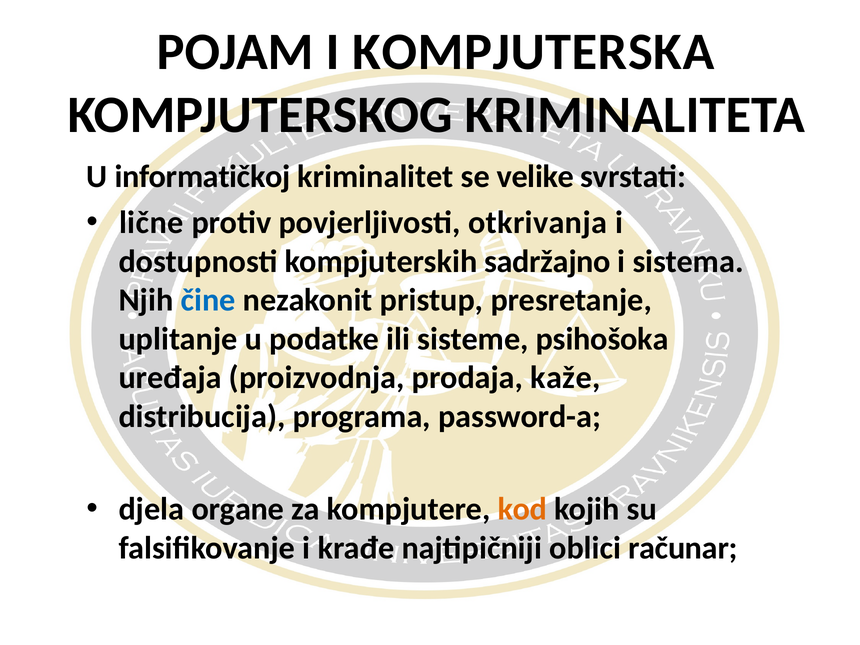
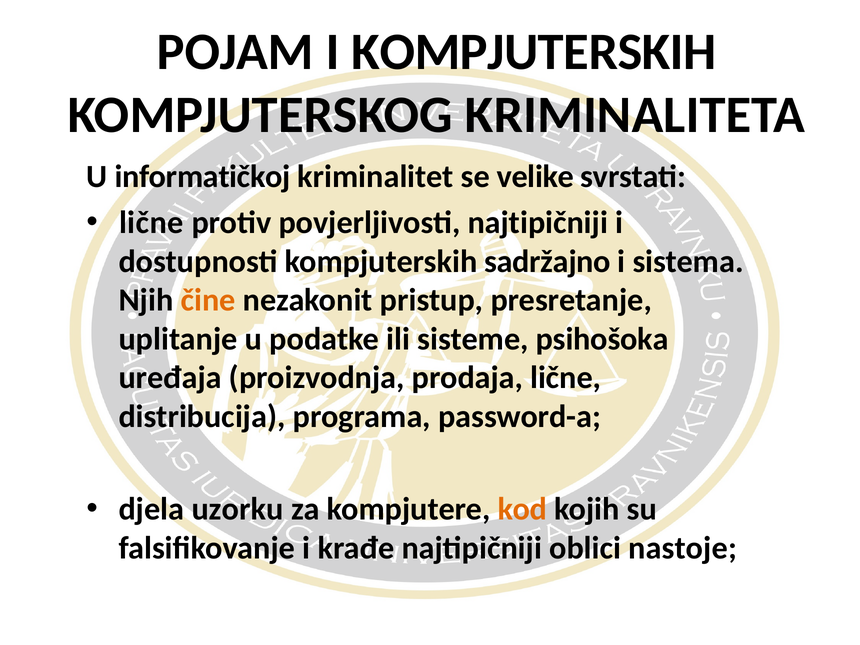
I KOMPJUTERSKA: KOMPJUTERSKA -> KOMPJUTERSKIH (534, 52)
povjerljivosti otkrivanja: otkrivanja -> najtipičniji (538, 223)
čine colour: blue -> orange (208, 300)
prodaja kaže: kaže -> lične (566, 378)
organe: organe -> uzorku (238, 509)
računar: računar -> nastoje (683, 548)
